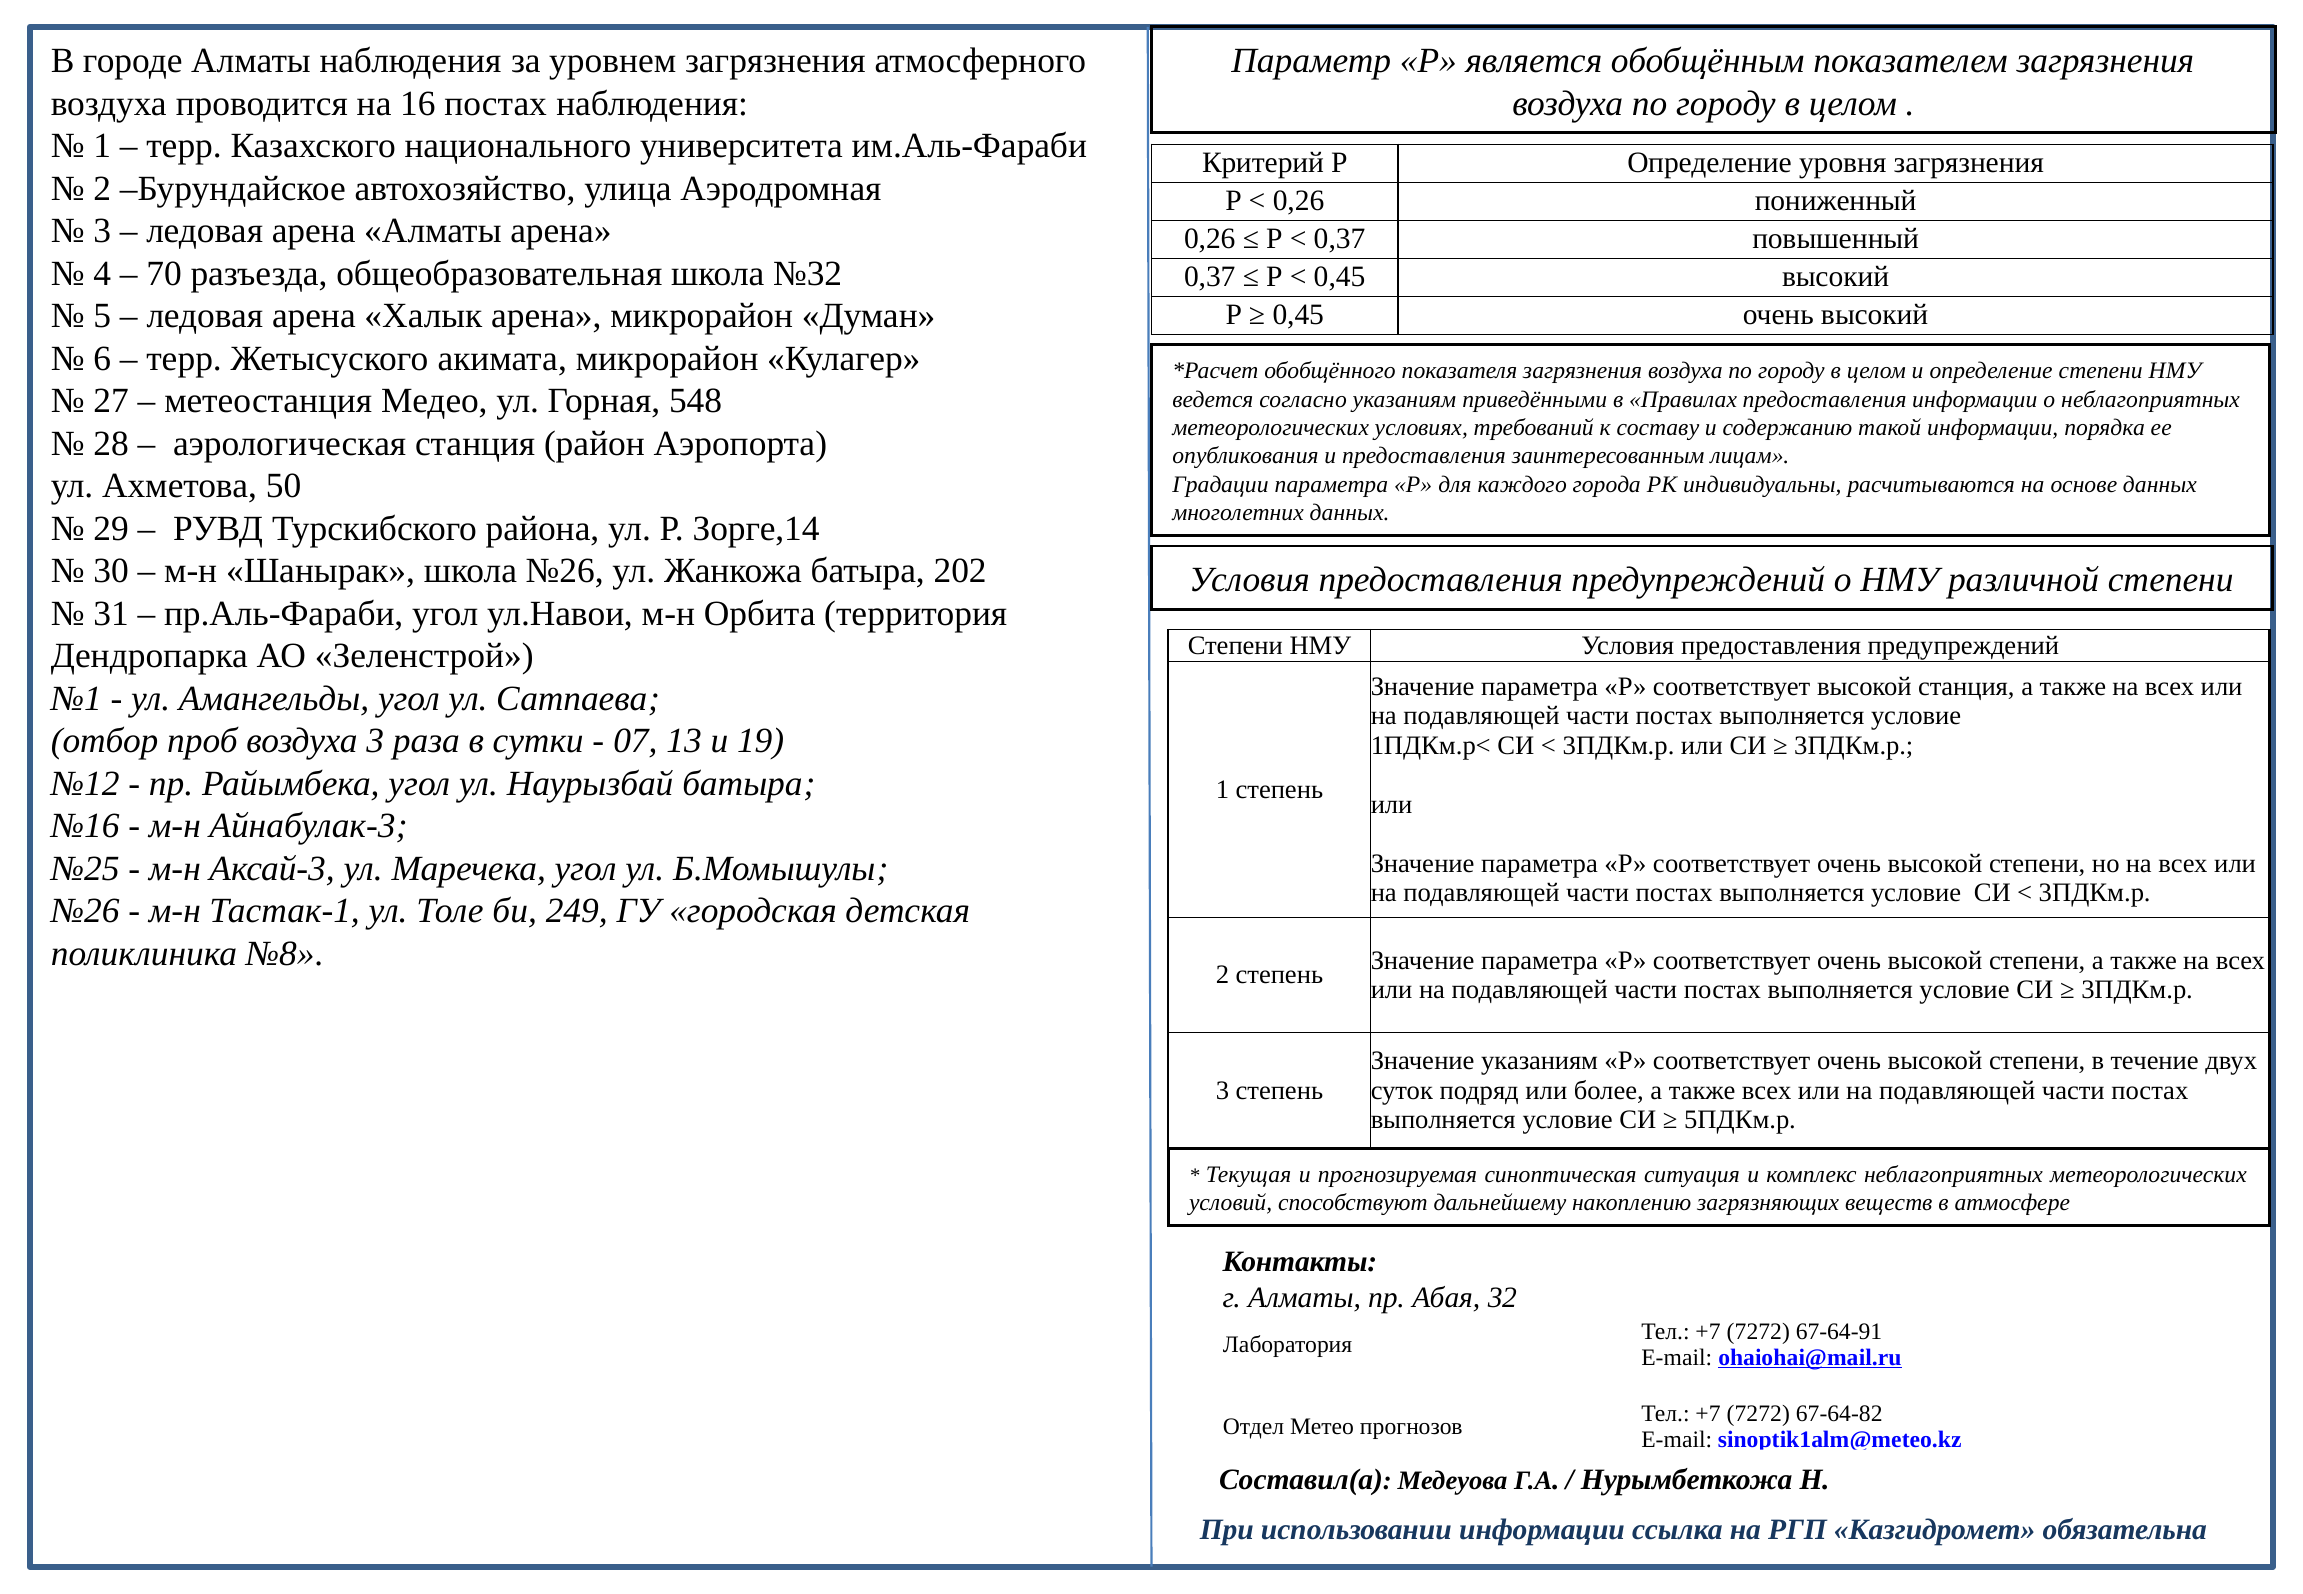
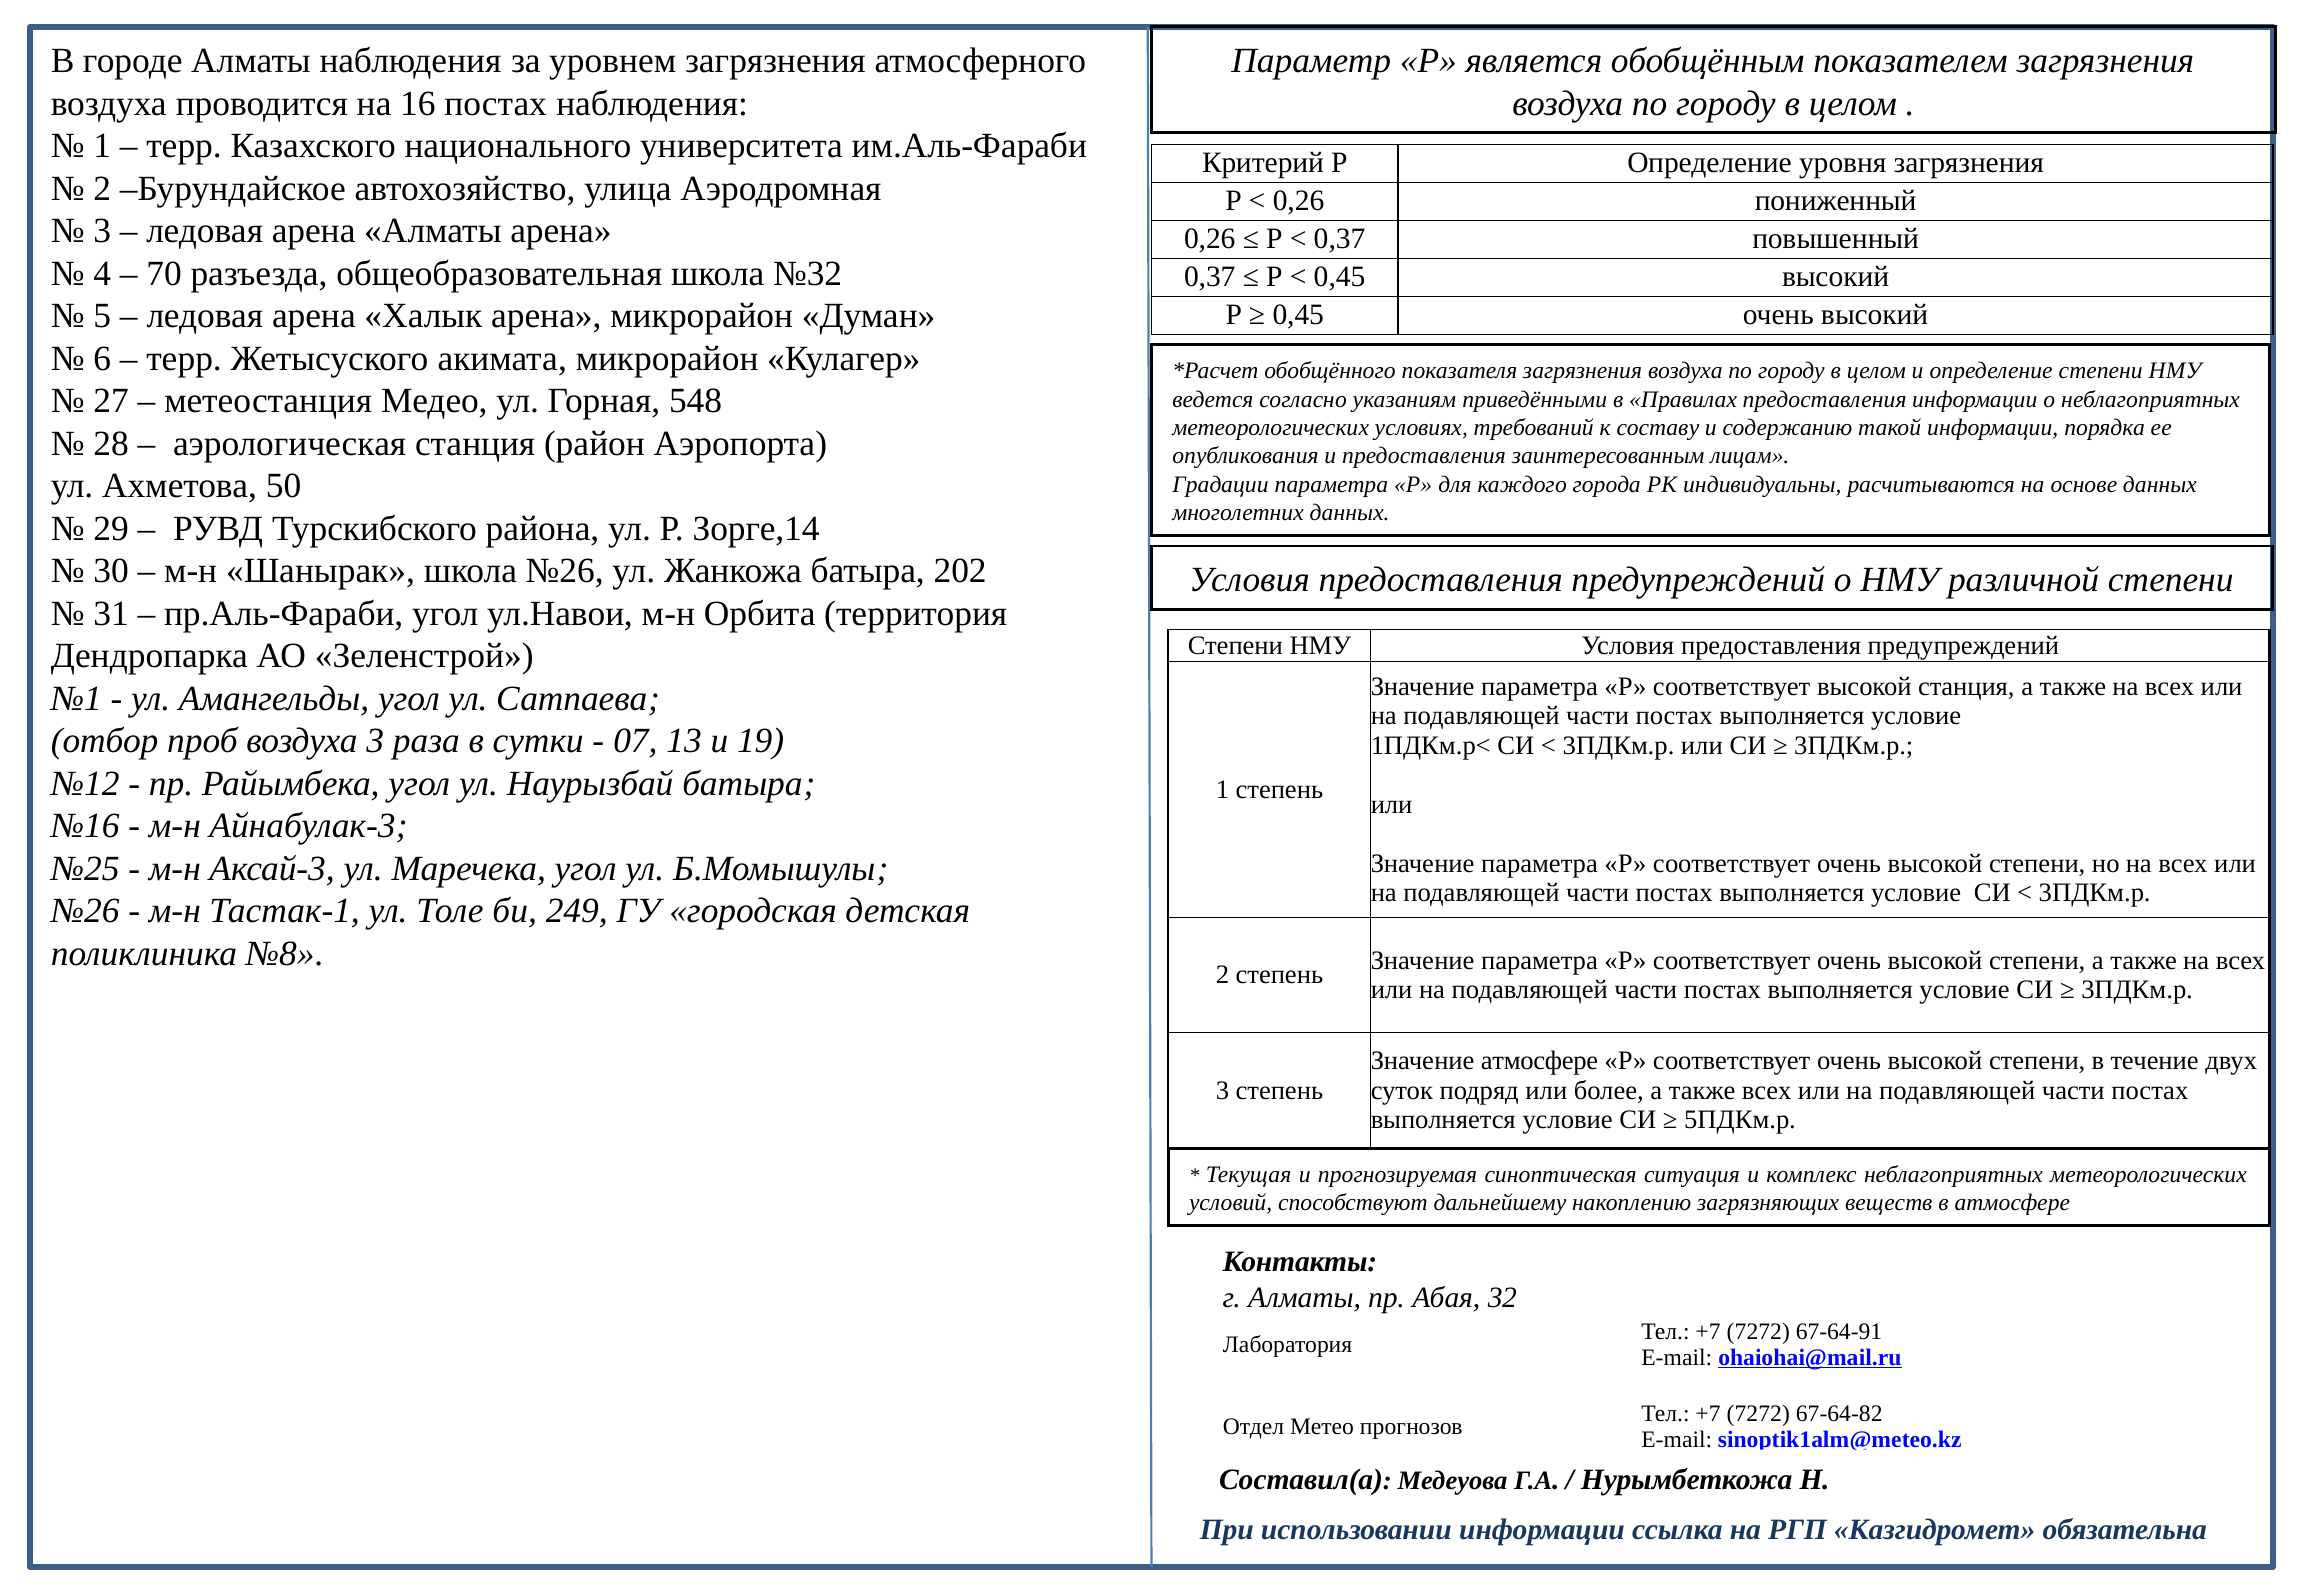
Значение указаниям: указаниям -> атмосфере (1540, 1061)
